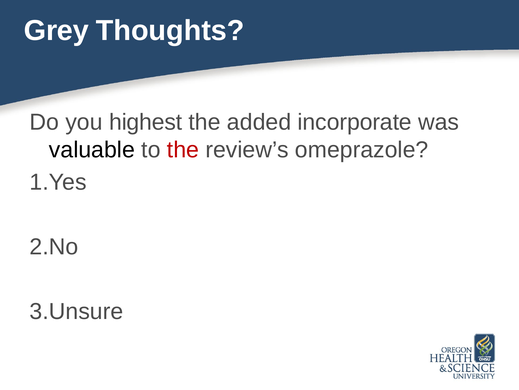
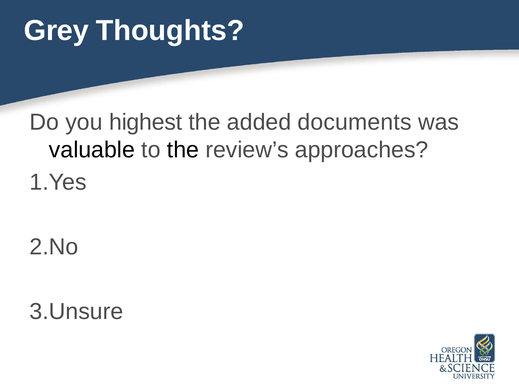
incorporate: incorporate -> documents (355, 122)
the colour: red -> black (183, 150)
omeprazole: omeprazole -> approaches (362, 150)
